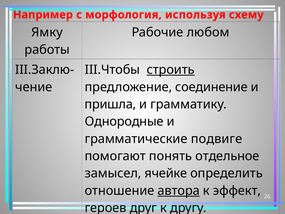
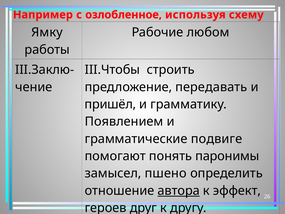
морфология: морфология -> озлобленное (124, 15)
строить underline: present -> none (171, 70)
соединение: соединение -> передавать (211, 87)
пришла: пришла -> пришёл (110, 104)
Однородные: Однородные -> Появлением (124, 121)
отдельное: отдельное -> паронимы (227, 156)
ячейке: ячейке -> пшено (166, 173)
